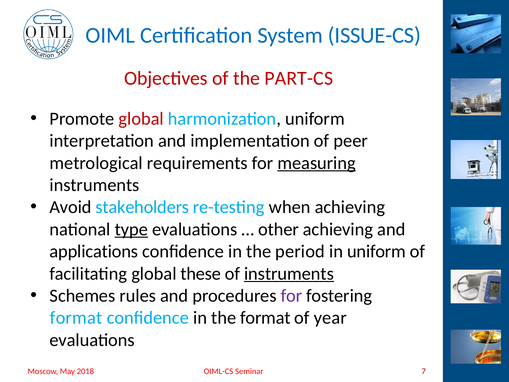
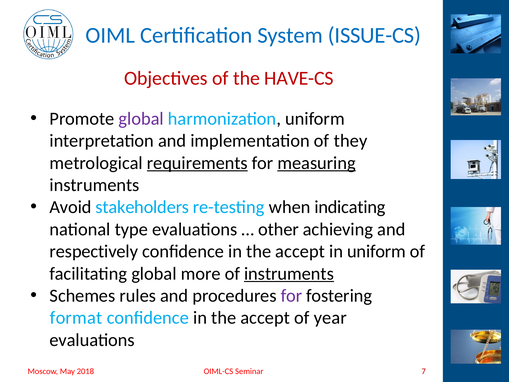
PART-CS: PART-CS -> HAVE-CS (299, 78)
global colour: red -> purple (141, 119)
peer: peer -> they (351, 141)
requirements underline: none -> present (197, 163)
when achieving: achieving -> indicating (350, 207)
type underline: present -> none (131, 229)
applications: applications -> respectively (94, 251)
period: period -> accept (300, 251)
these: these -> more (201, 273)
format: format -> accept (265, 318)
